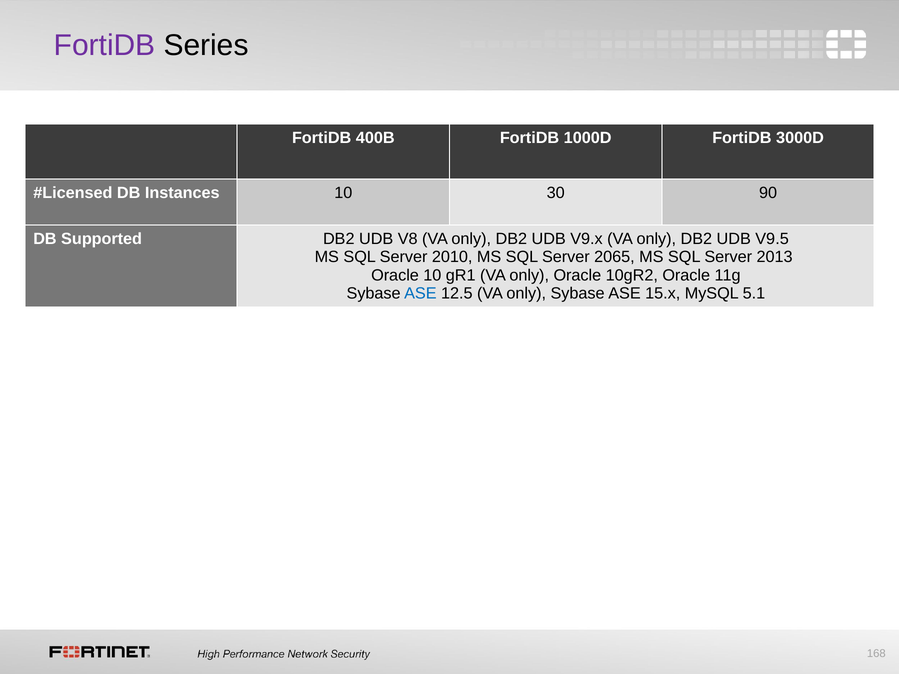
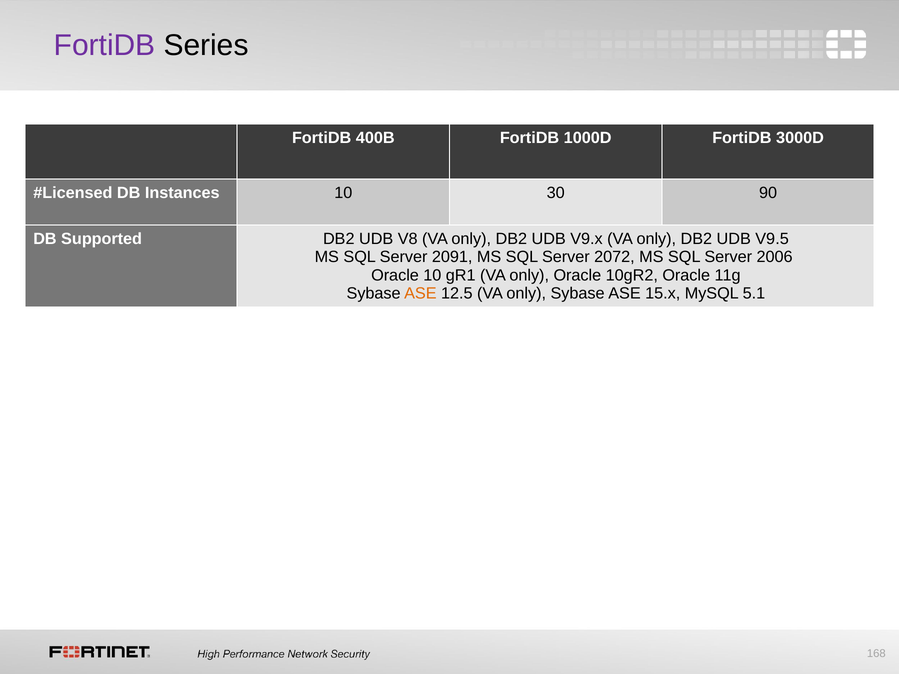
2010: 2010 -> 2091 (452, 257)
2065: 2065 -> 2072 (614, 257)
2013: 2013 -> 2006 (775, 257)
ASE colour: blue -> orange (420, 293)
